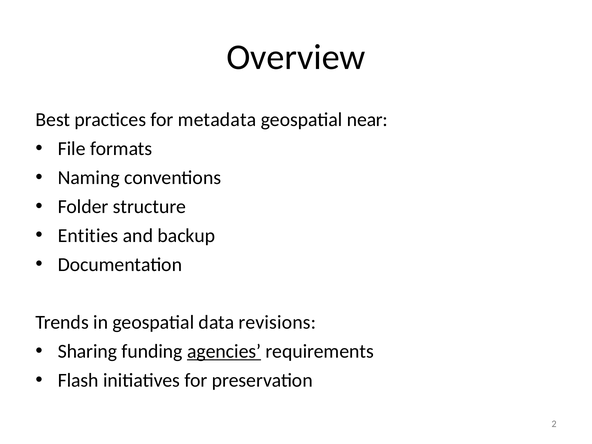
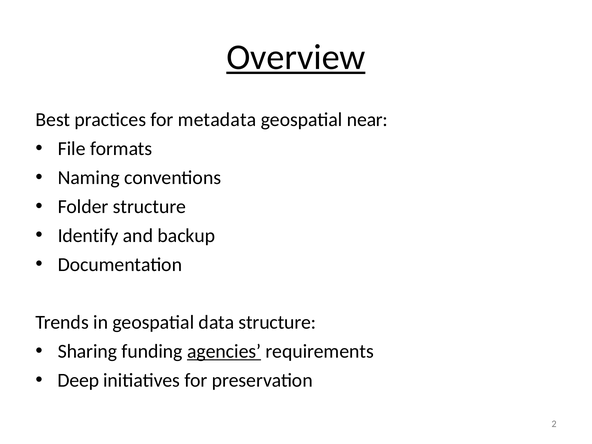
Overview underline: none -> present (296, 57)
Entities: Entities -> Identify (88, 236)
data revisions: revisions -> structure (277, 322)
Flash: Flash -> Deep (78, 380)
